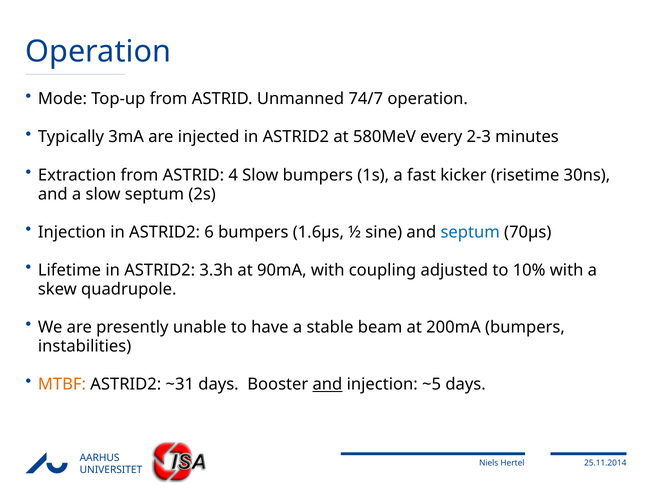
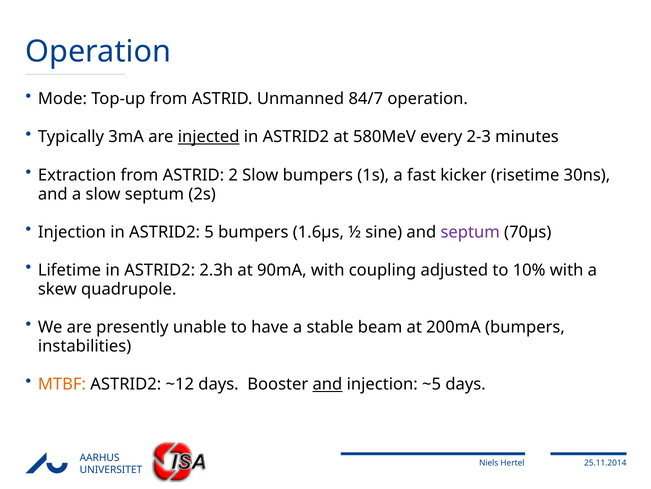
74/7: 74/7 -> 84/7 (366, 99)
injected underline: none -> present (209, 137)
4: 4 -> 2 (233, 175)
6: 6 -> 5 (209, 232)
septum colour: blue -> purple (470, 232)
3.3h: 3.3h -> 2.3h (216, 270)
~31: ~31 -> ~12 (180, 384)
